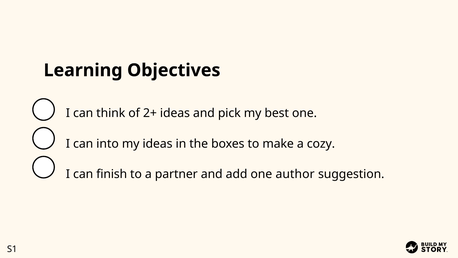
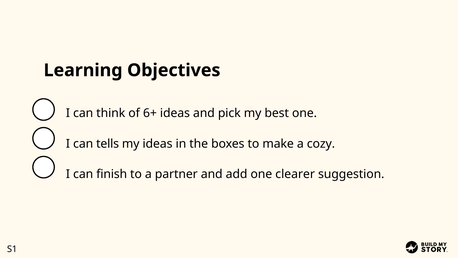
2+: 2+ -> 6+ (150, 113)
into: into -> tells (108, 143)
author: author -> clearer (295, 174)
